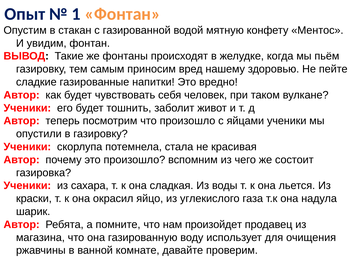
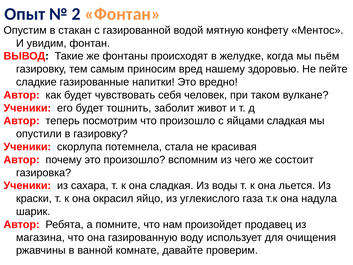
1: 1 -> 2 (76, 14)
яйцами ученики: ученики -> сладкая (287, 121)
